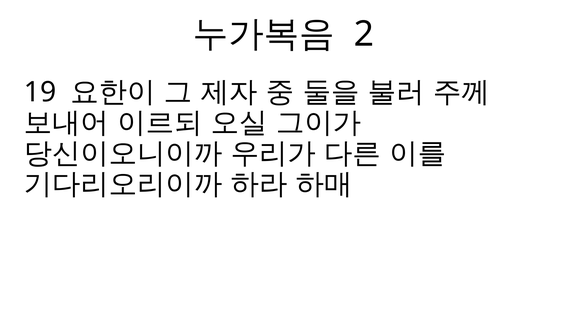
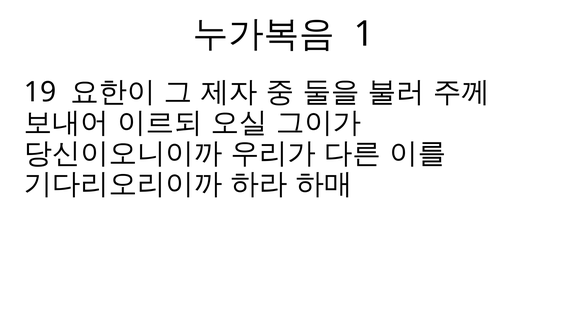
2: 2 -> 1 (364, 34)
